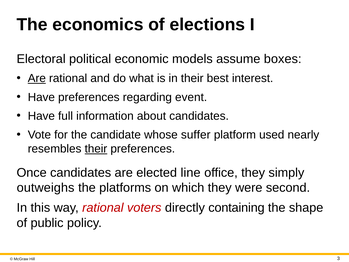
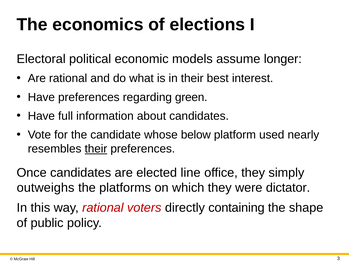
boxes: boxes -> longer (283, 59)
Are underline: present -> none (37, 78)
event: event -> green (191, 97)
suffer: suffer -> below (196, 135)
second: second -> dictator (288, 188)
